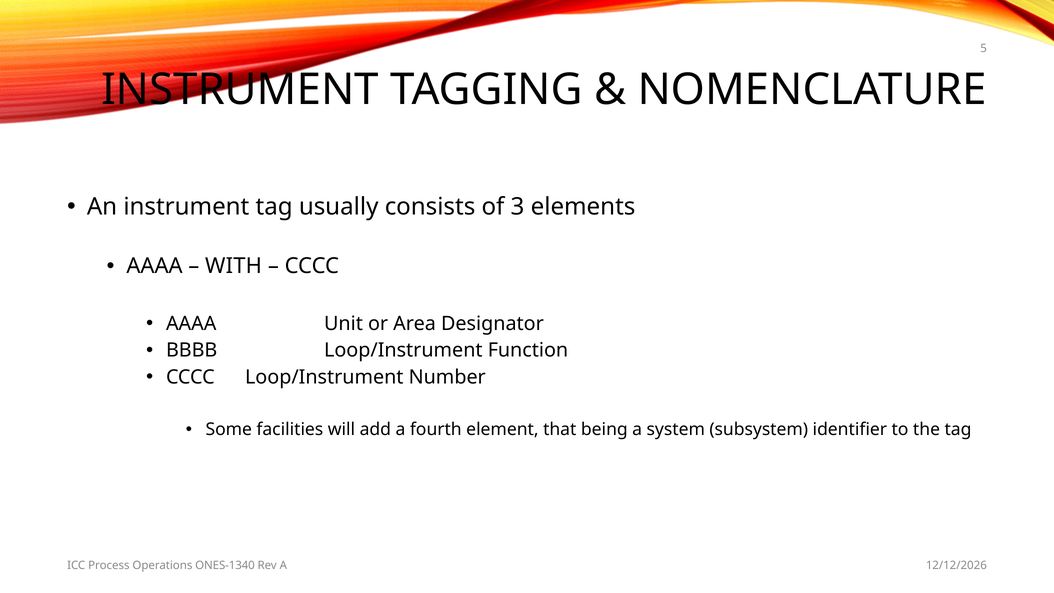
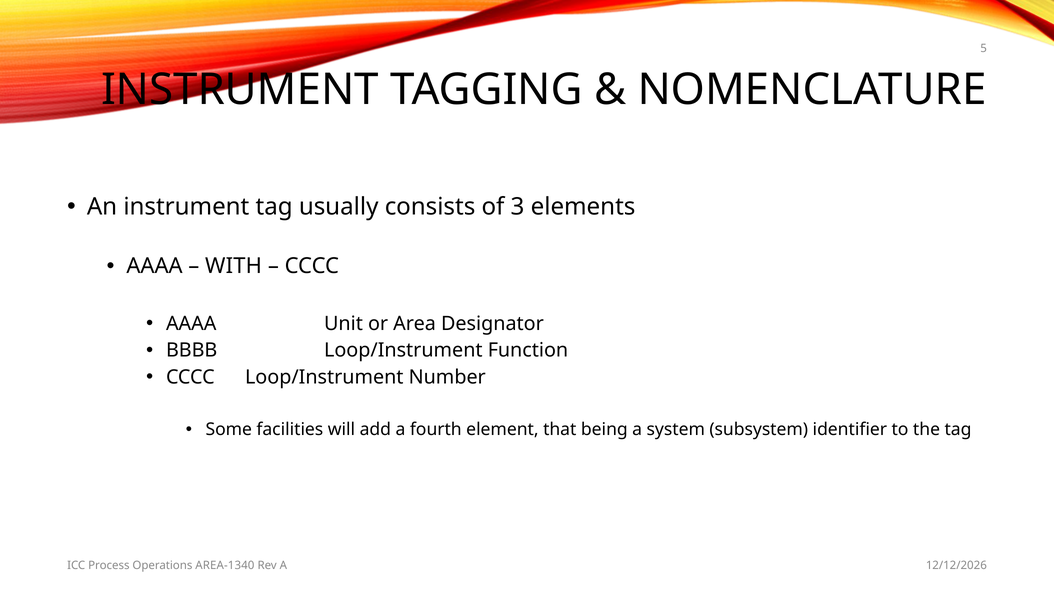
ONES-1340: ONES-1340 -> AREA-1340 (225, 565)
